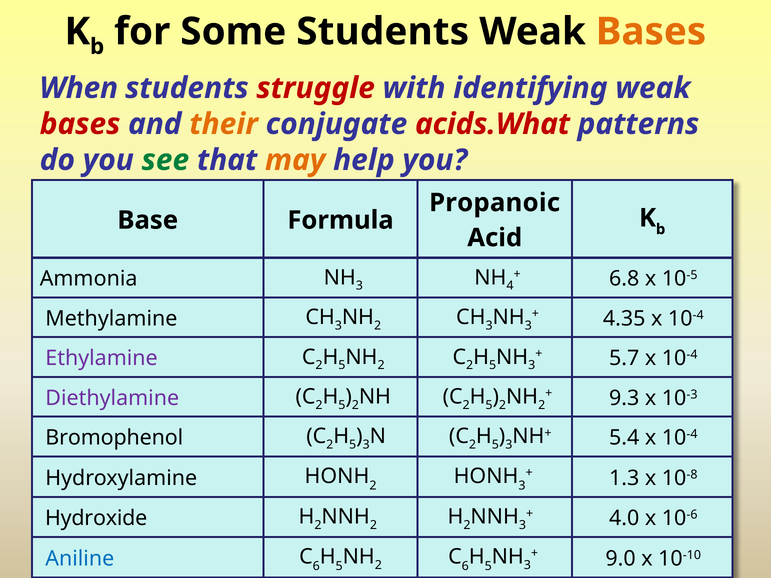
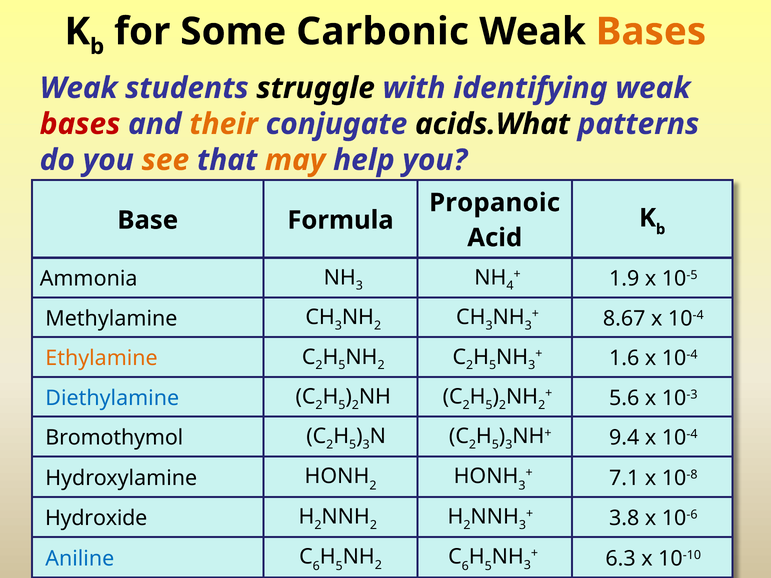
Some Students: Students -> Carbonic (383, 32)
When: When -> Weak (79, 88)
struggle colour: red -> black (316, 88)
acids.What colour: red -> black (493, 124)
see colour: green -> orange (165, 160)
6.8: 6.8 -> 1.9 (624, 279)
4.35: 4.35 -> 8.67 (624, 319)
5.7: 5.7 -> 1.6 (624, 358)
Ethylamine colour: purple -> orange (102, 358)
9.3: 9.3 -> 5.6 (624, 398)
Diethylamine colour: purple -> blue (112, 398)
Bromophenol: Bromophenol -> Bromothymol (114, 438)
5.4: 5.4 -> 9.4 (624, 438)
1.3: 1.3 -> 7.1 (624, 478)
4.0: 4.0 -> 3.8 (624, 518)
9.0: 9.0 -> 6.3 (621, 559)
